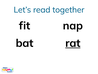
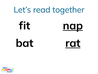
nap underline: none -> present (73, 26)
